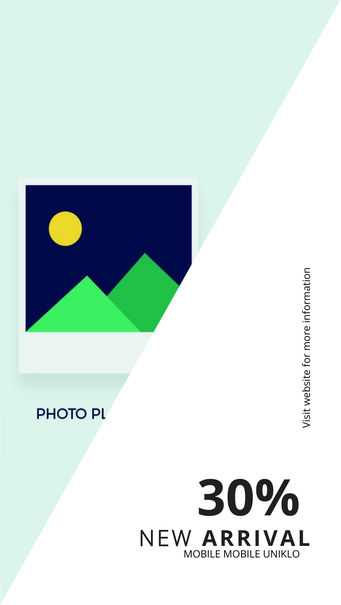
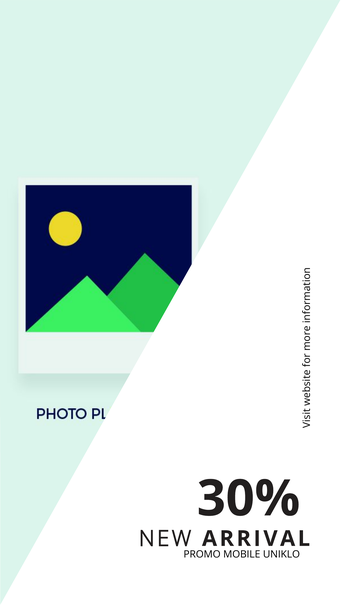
MOBILE: MOBILE -> PROMO (202, 555)
